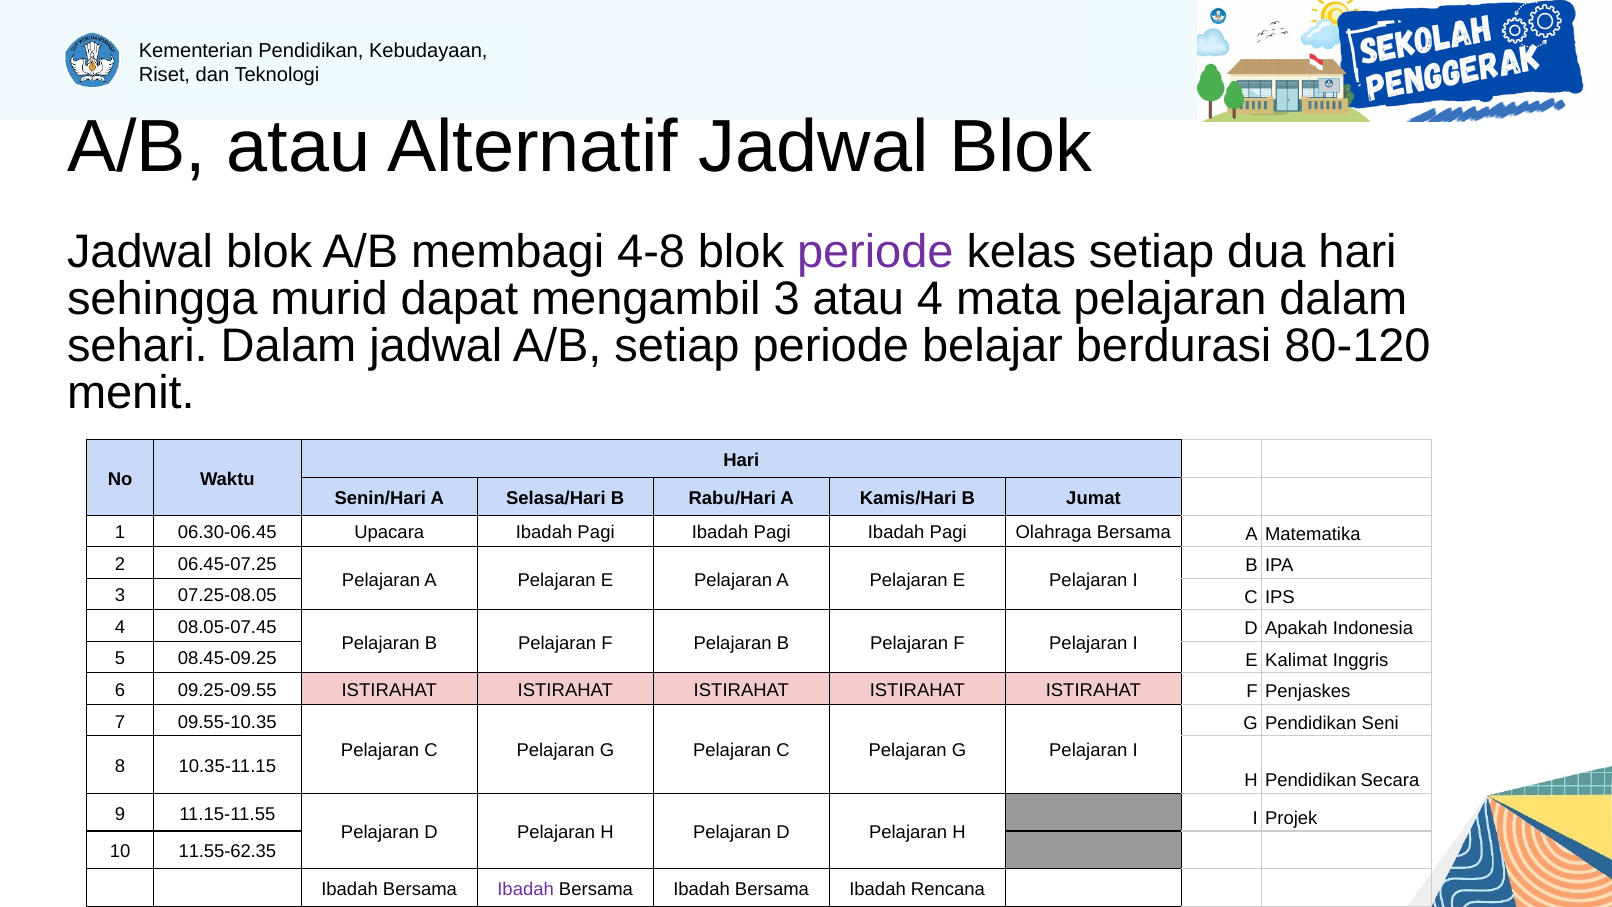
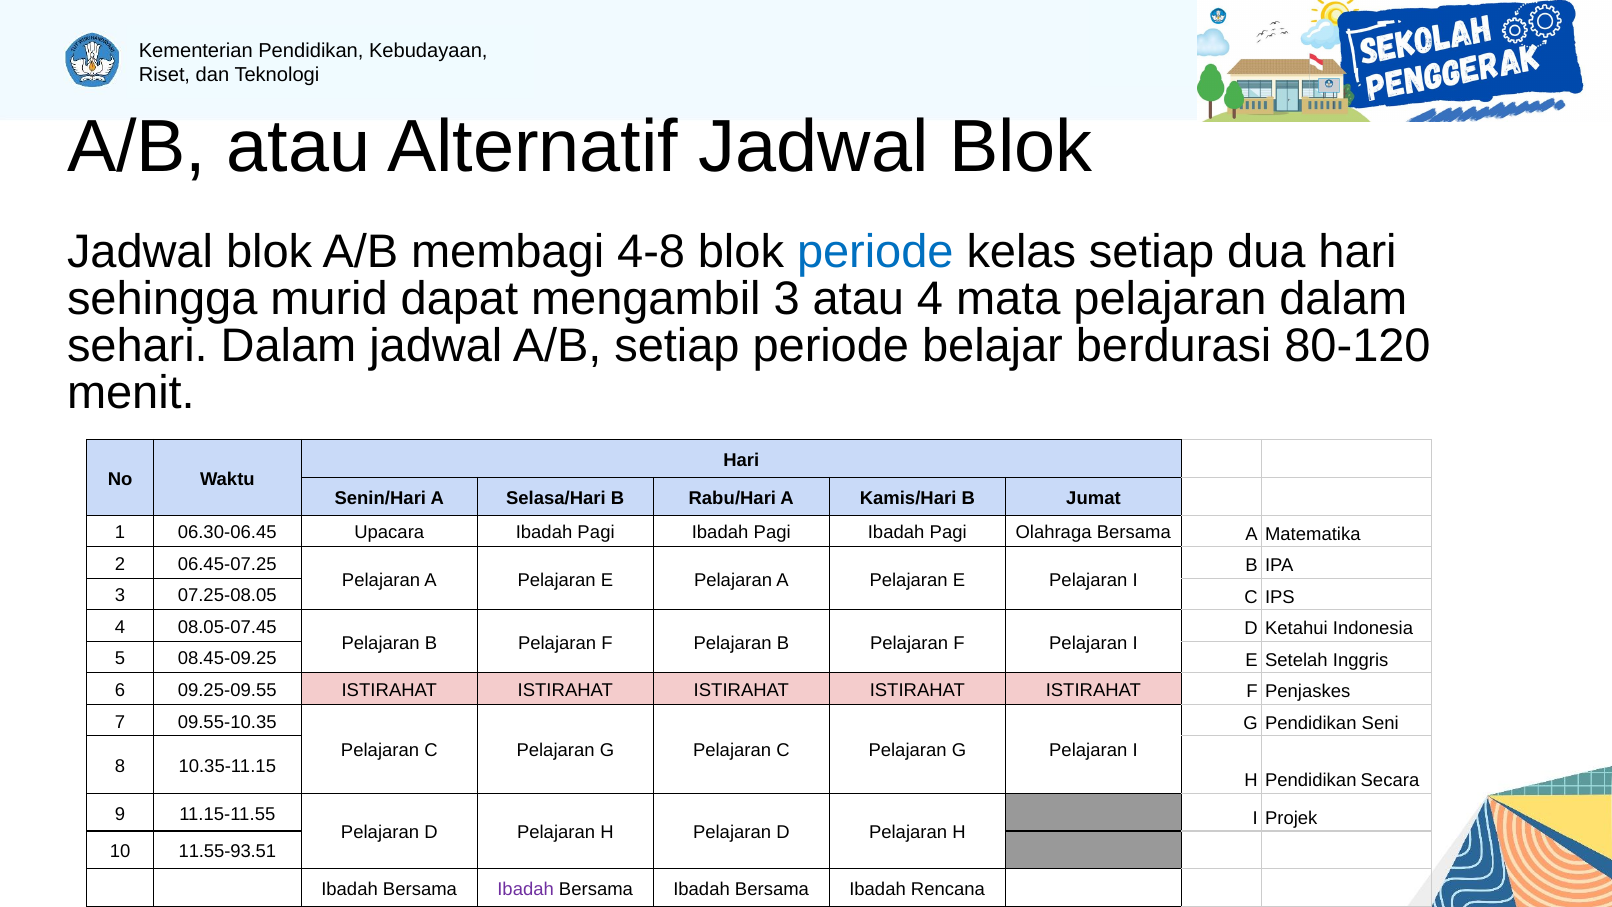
periode colour: purple -> blue (875, 252)
Apakah: Apakah -> Ketahui (1296, 629)
Kalimat: Kalimat -> Setelah (1296, 660)
11.55-62.35: 11.55-62.35 -> 11.55-93.51 (227, 852)
